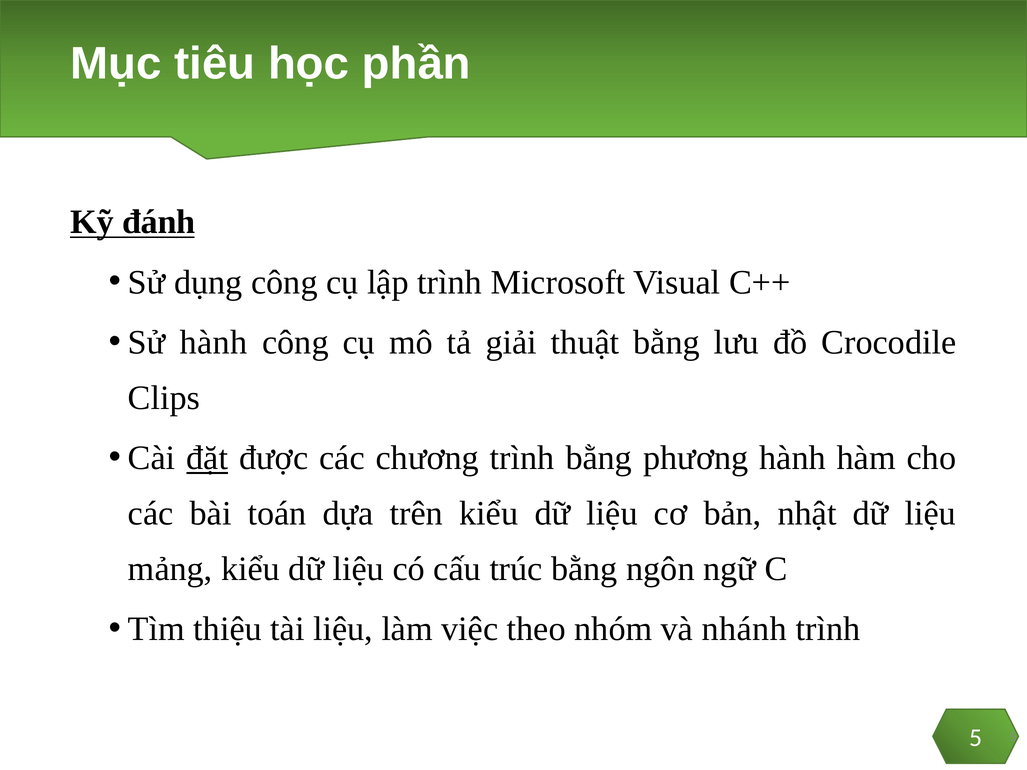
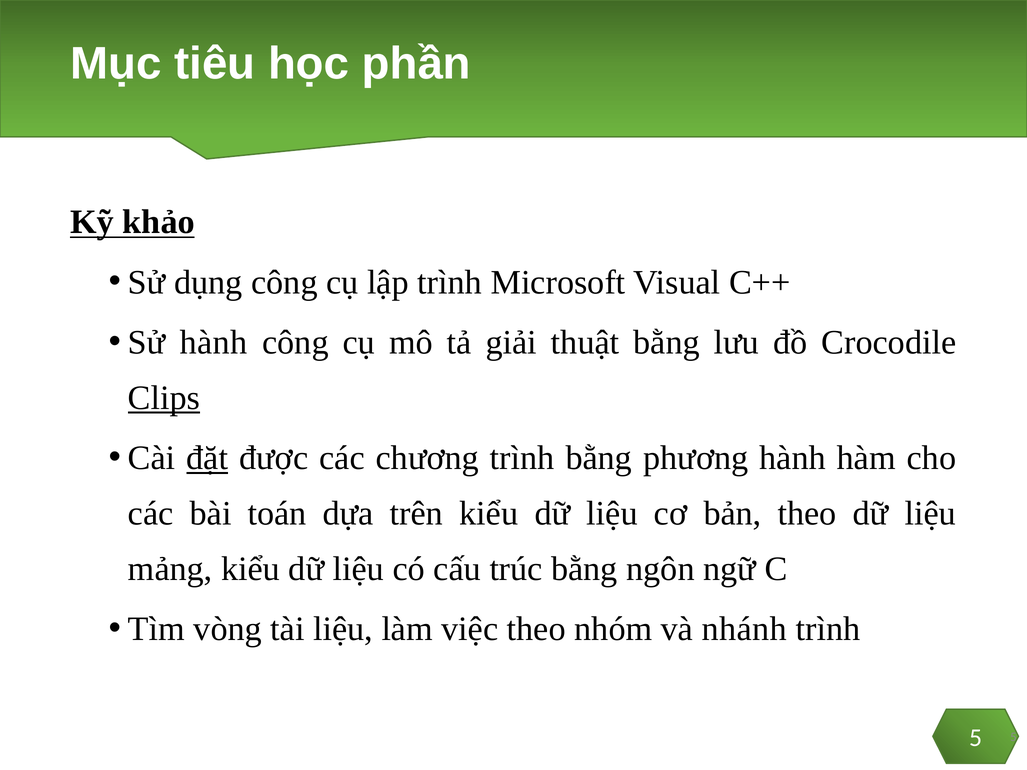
đánh: đánh -> khảo (159, 222)
Clips underline: none -> present (164, 398)
bản nhật: nhật -> theo (807, 514)
thiệu: thiệu -> vòng (228, 629)
